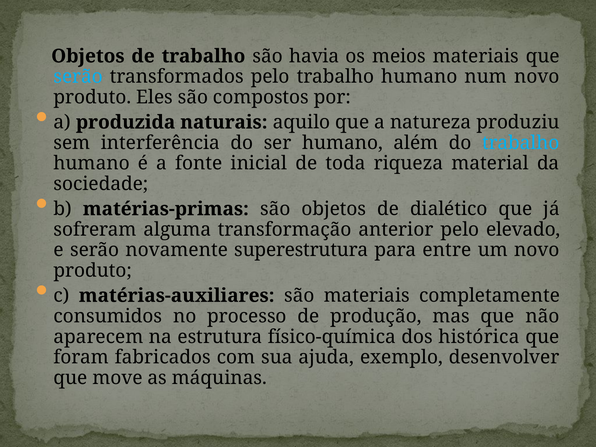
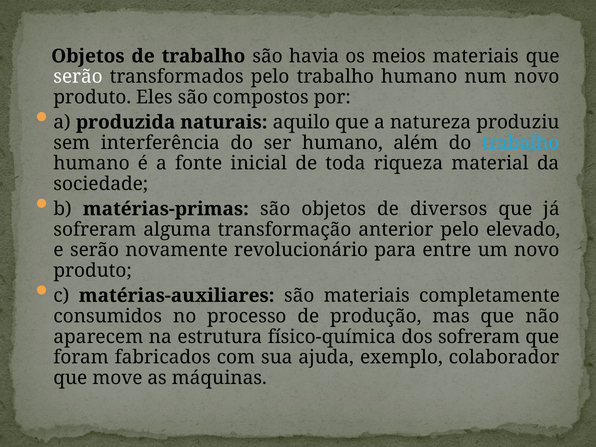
serão colour: light blue -> white (78, 77)
dialético: dialético -> diversos (449, 209)
superestrutura: superestrutura -> revolucionário (301, 250)
dos histórica: histórica -> sofreram (479, 337)
desenvolver: desenvolver -> colaborador (504, 357)
